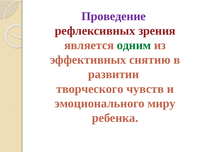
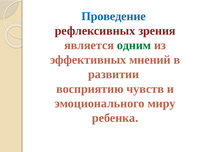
Проведение colour: purple -> blue (114, 16)
снятию: снятию -> мнений (150, 60)
творческого: творческого -> восприятию (90, 89)
